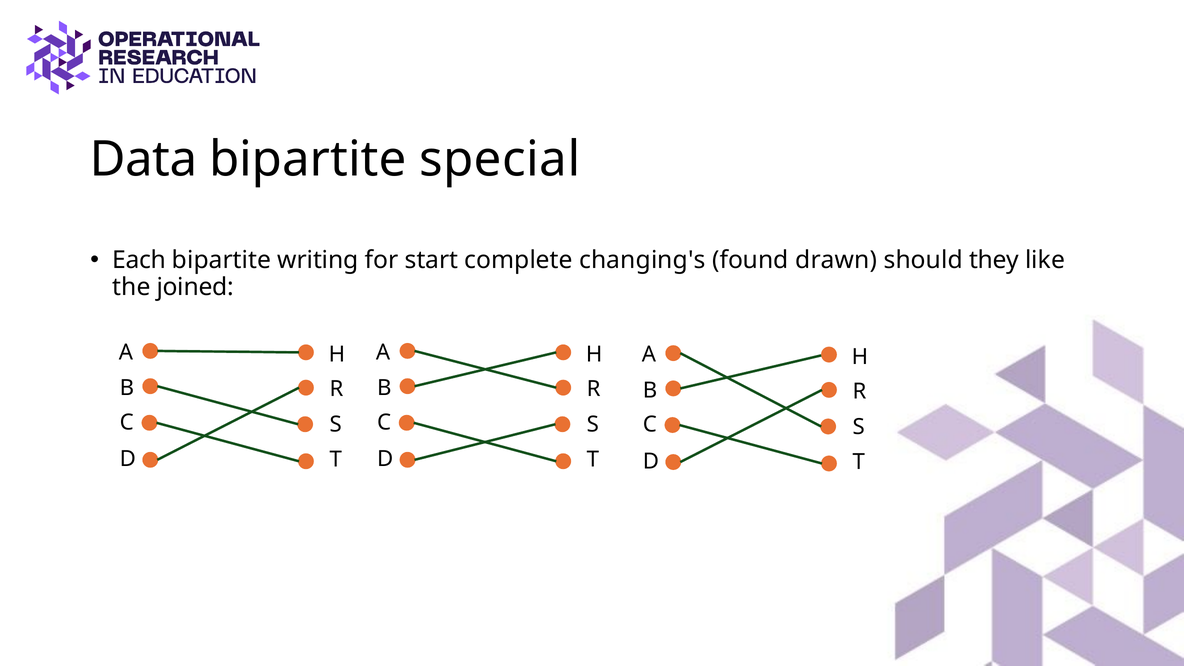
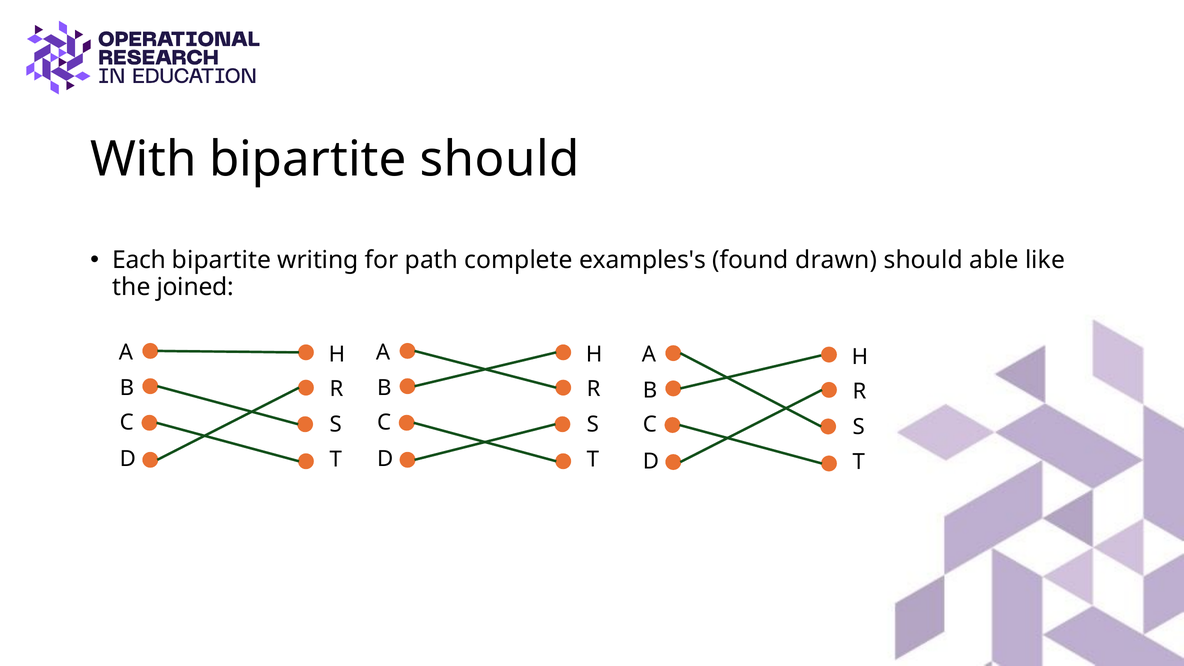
Data: Data -> With (143, 160)
bipartite special: special -> should (500, 160)
start: start -> path (431, 260)
changing's: changing's -> examples's (643, 260)
they: they -> able (994, 260)
